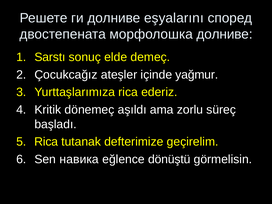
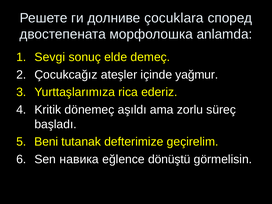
eşyalarını: eşyalarını -> çocuklara (174, 18)
морфолошка долниве: долниве -> anlamda (224, 34)
Sarstı: Sarstı -> Sevgi (50, 57)
Rica: Rica -> Beni (46, 142)
